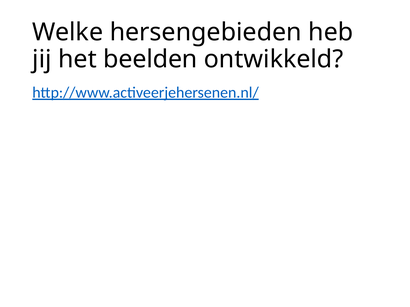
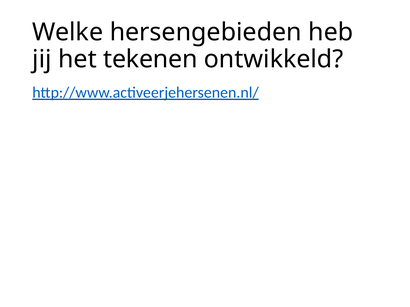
beelden: beelden -> tekenen (150, 59)
